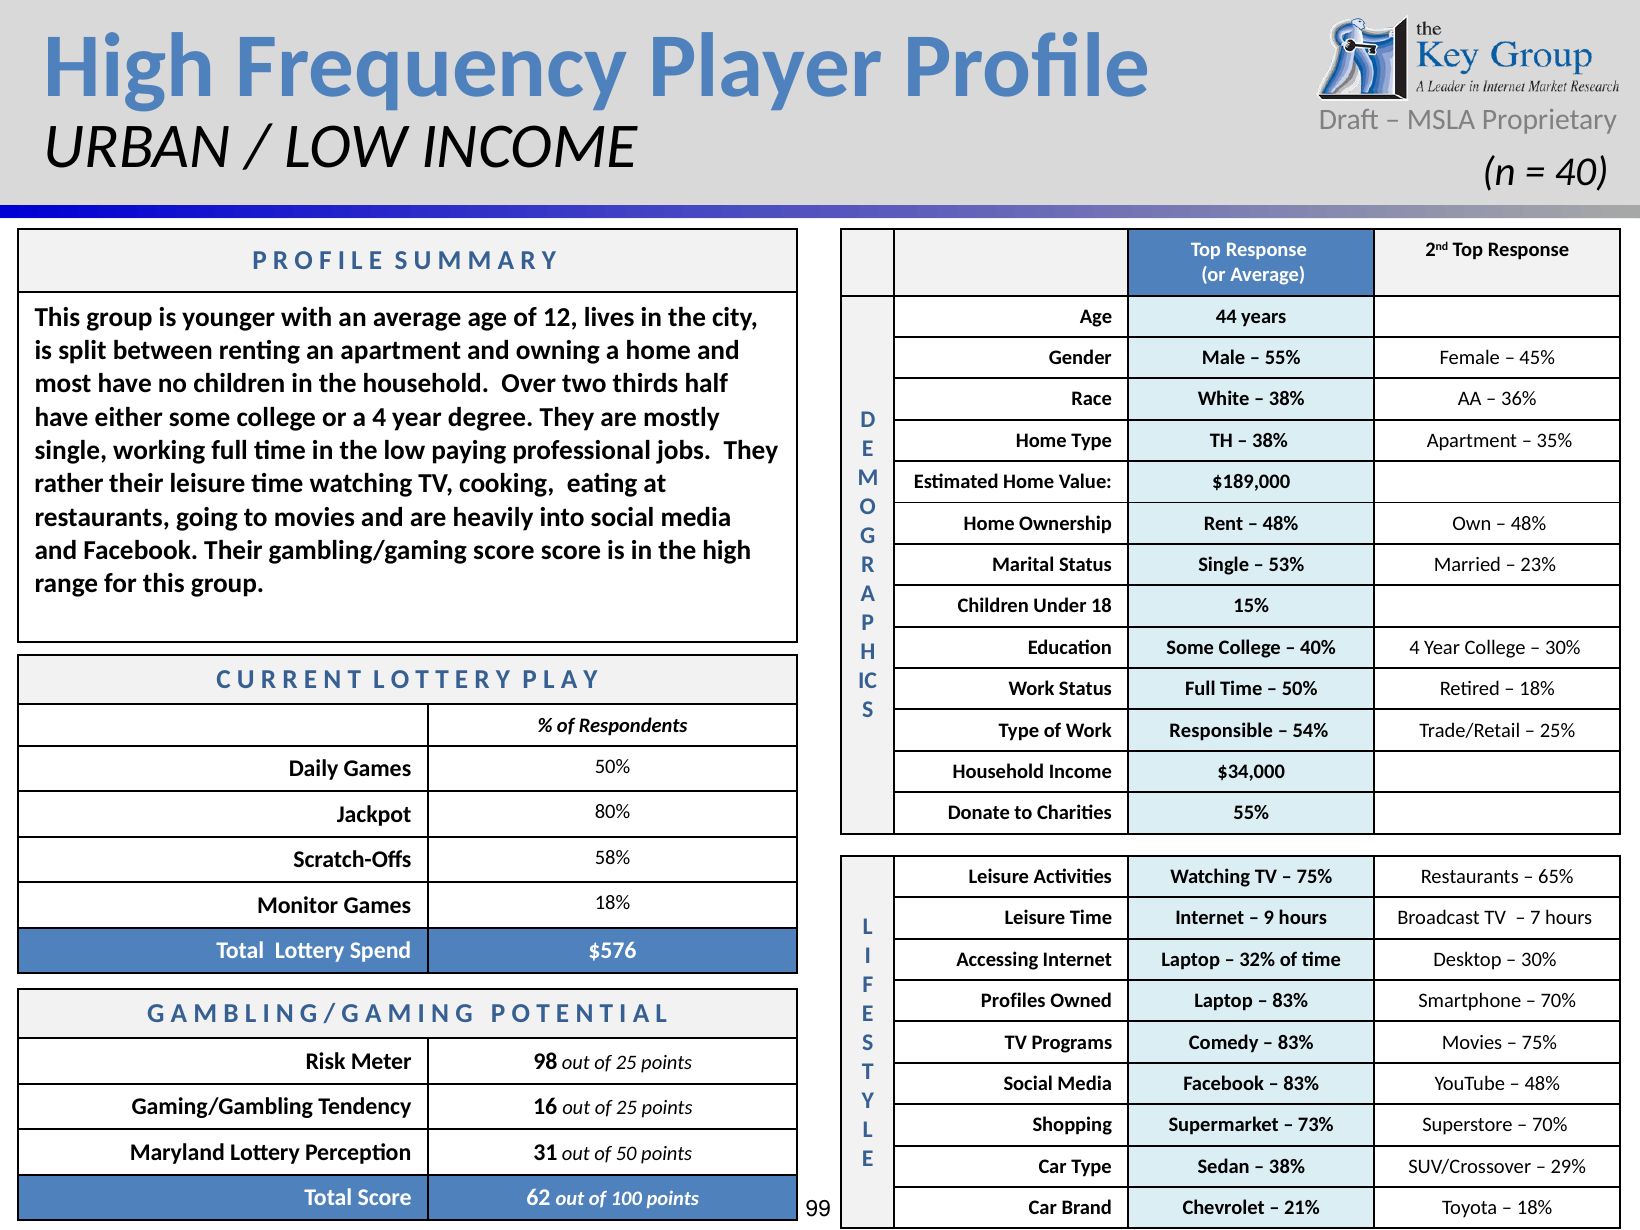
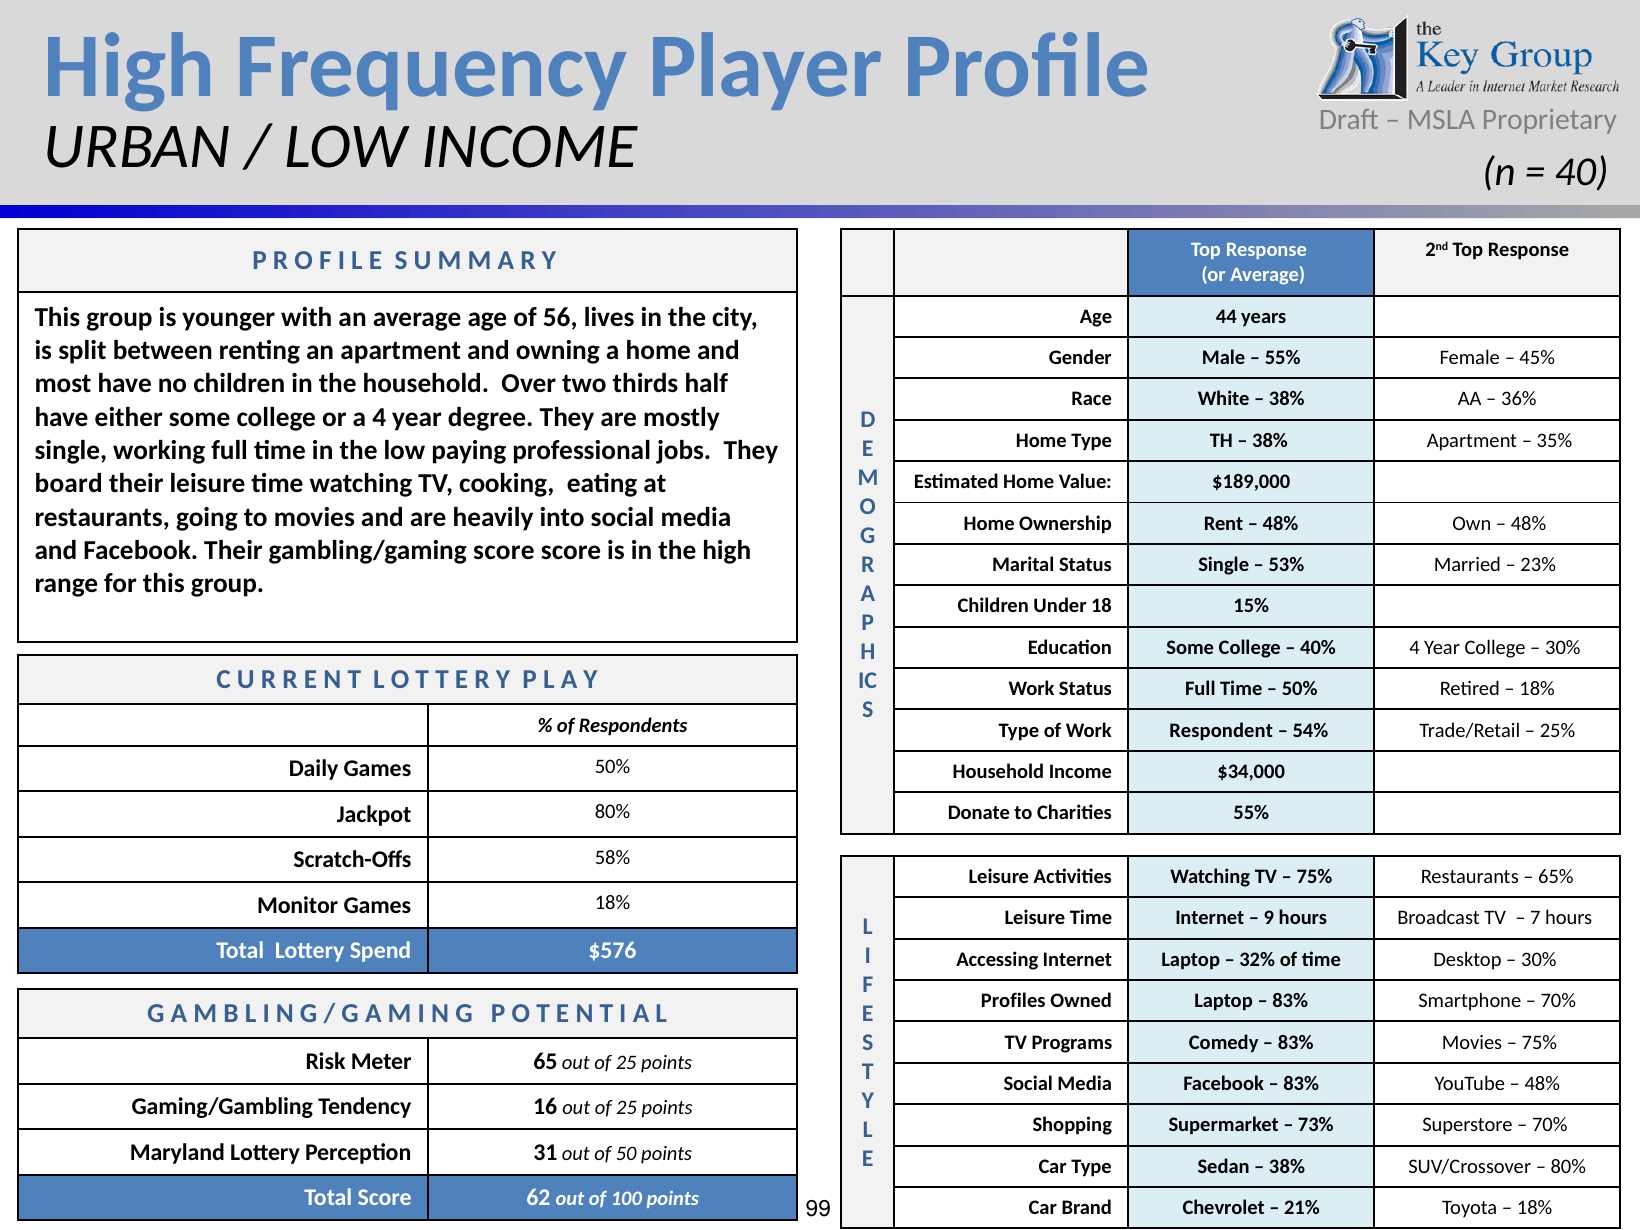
12: 12 -> 56 (560, 317)
rather: rather -> board (69, 484)
Responsible: Responsible -> Respondent (1221, 730)
98: 98 -> 65 (546, 1061)
29%: 29% -> 80% (1568, 1166)
